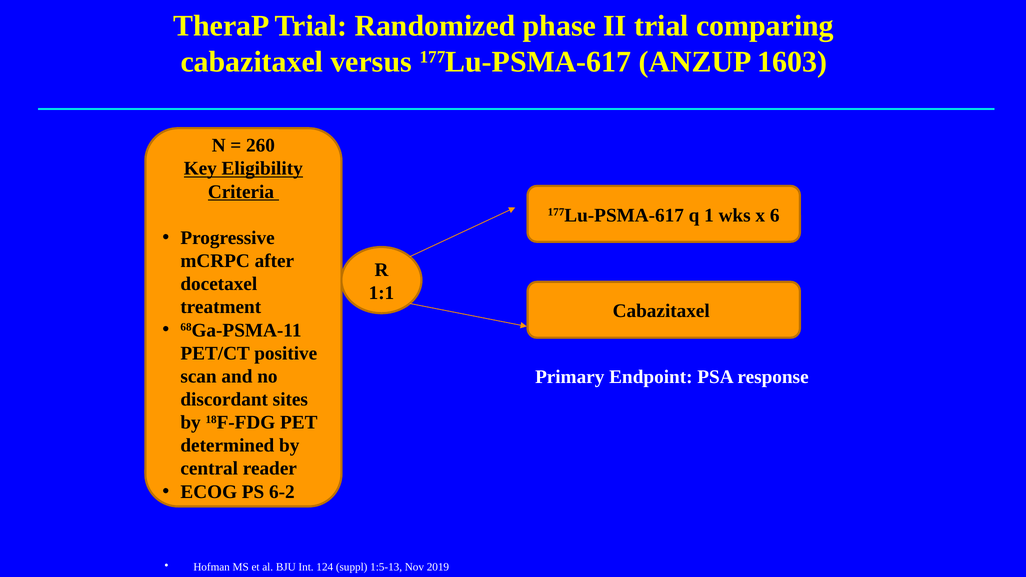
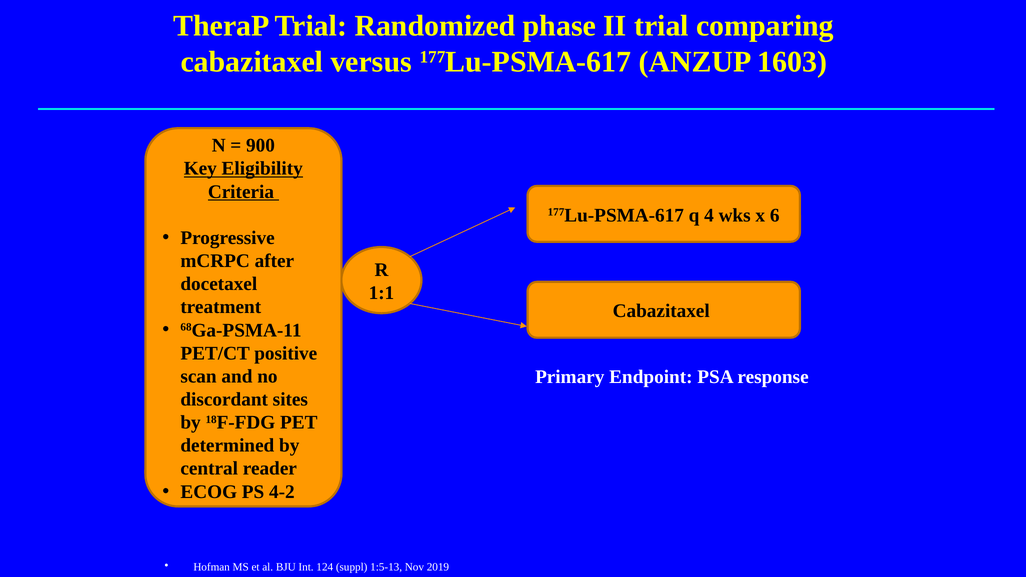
260: 260 -> 900 (261, 146)
1: 1 -> 4 (709, 215)
6-2: 6-2 -> 4-2 (282, 492)
